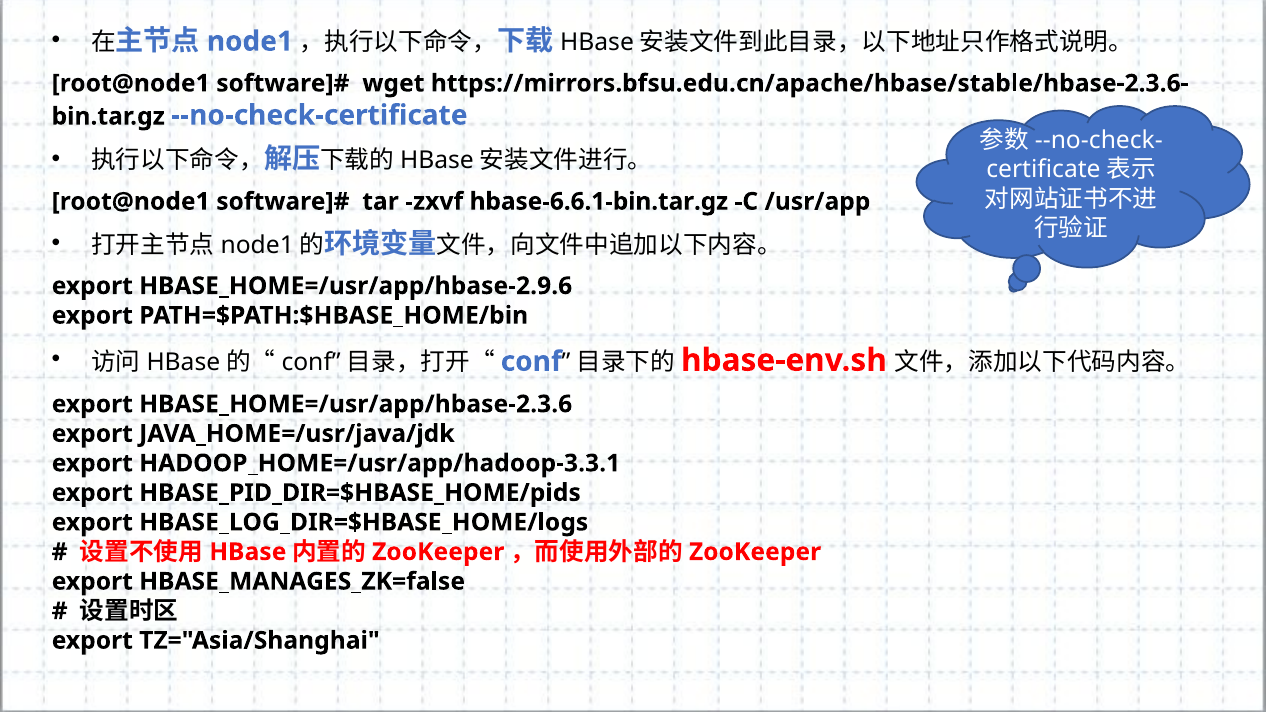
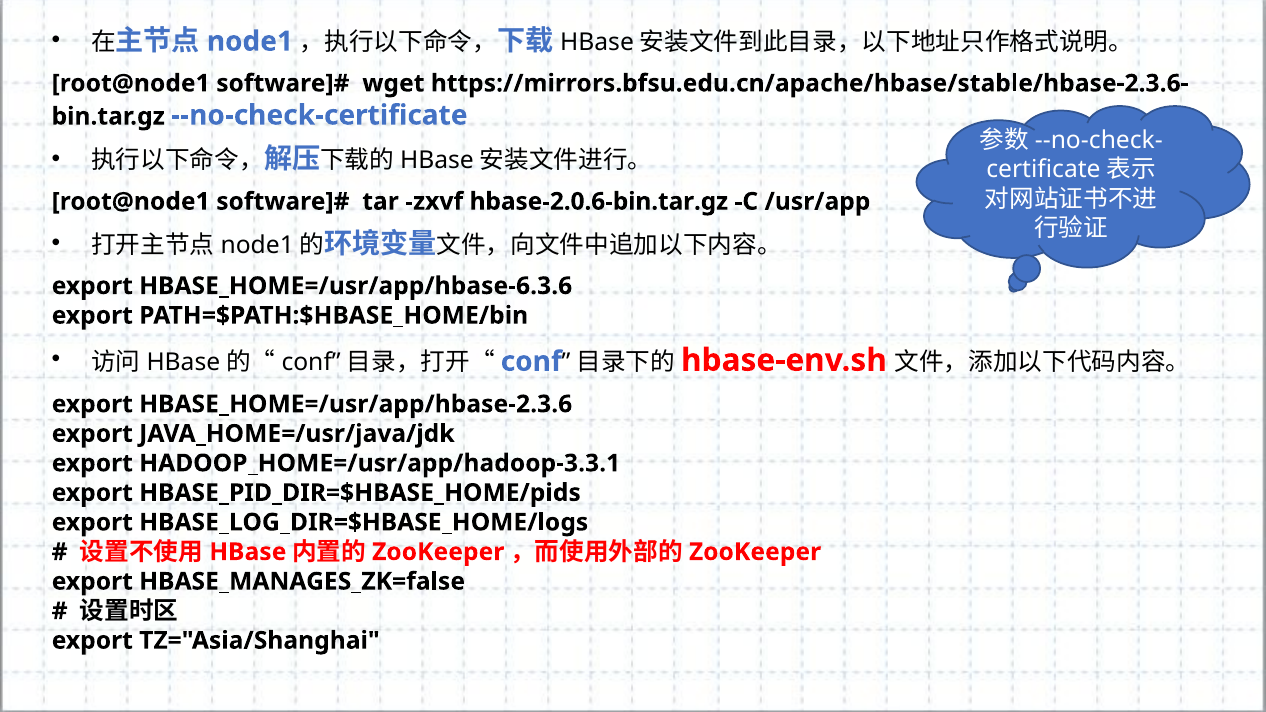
hbase-6.6.1-bin.tar.gz: hbase-6.6.1-bin.tar.gz -> hbase-2.0.6-bin.tar.gz (599, 202)
HBASE_HOME=/usr/app/hbase-2.9.6: HBASE_HOME=/usr/app/hbase-2.9.6 -> HBASE_HOME=/usr/app/hbase-6.3.6 (356, 286)
